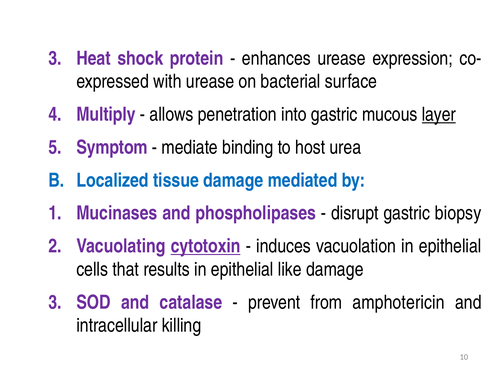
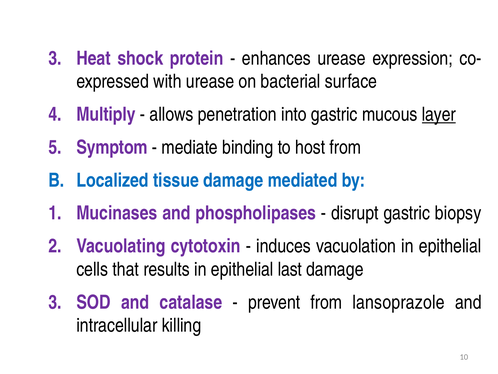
host urea: urea -> from (345, 147)
cytotoxin underline: present -> none (206, 246)
like: like -> last (290, 269)
amphotericin: amphotericin -> lansoprazole (399, 302)
